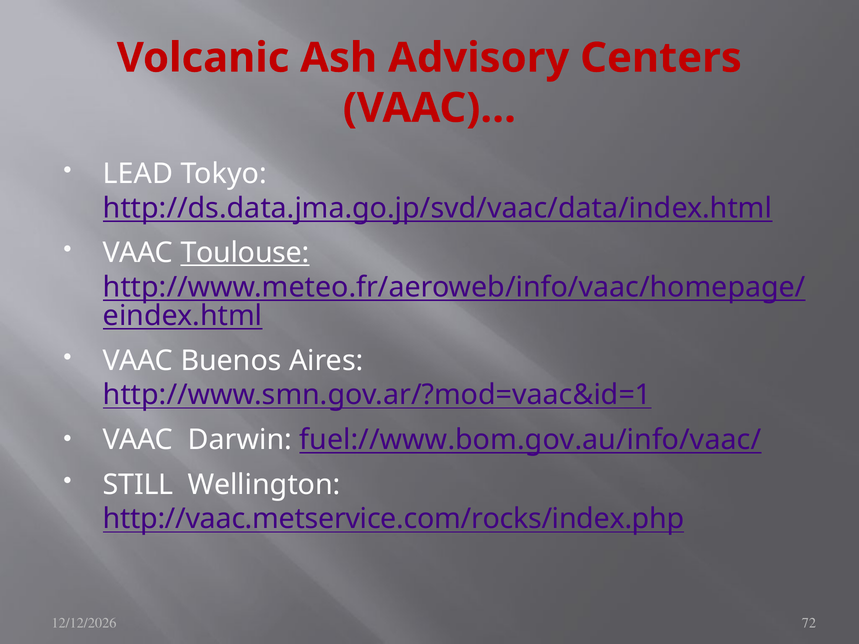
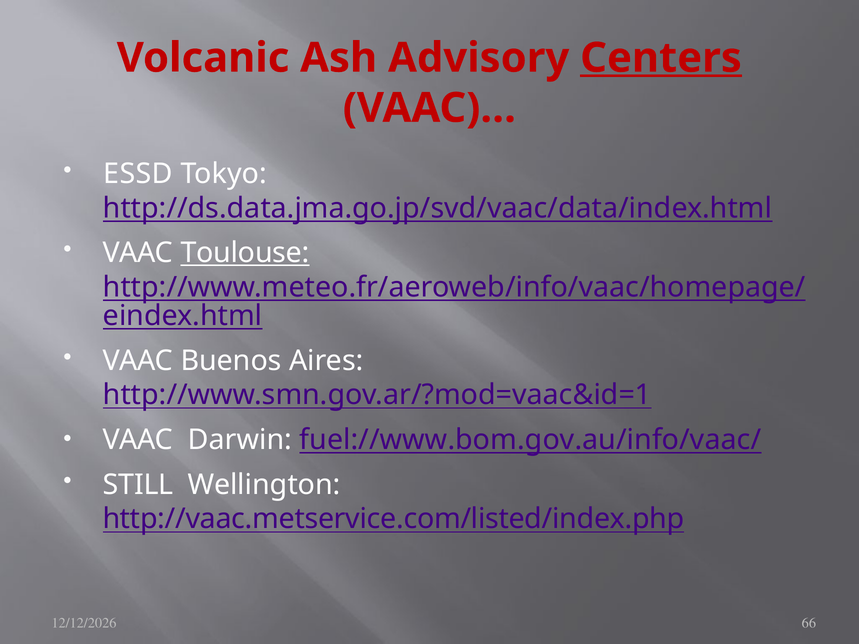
Centers underline: none -> present (661, 58)
LEAD: LEAD -> ESSD (138, 174)
http://vaac.metservice.com/rocks/index.php: http://vaac.metservice.com/rocks/index.php -> http://vaac.metservice.com/listed/index.php (394, 519)
72: 72 -> 66 (809, 623)
